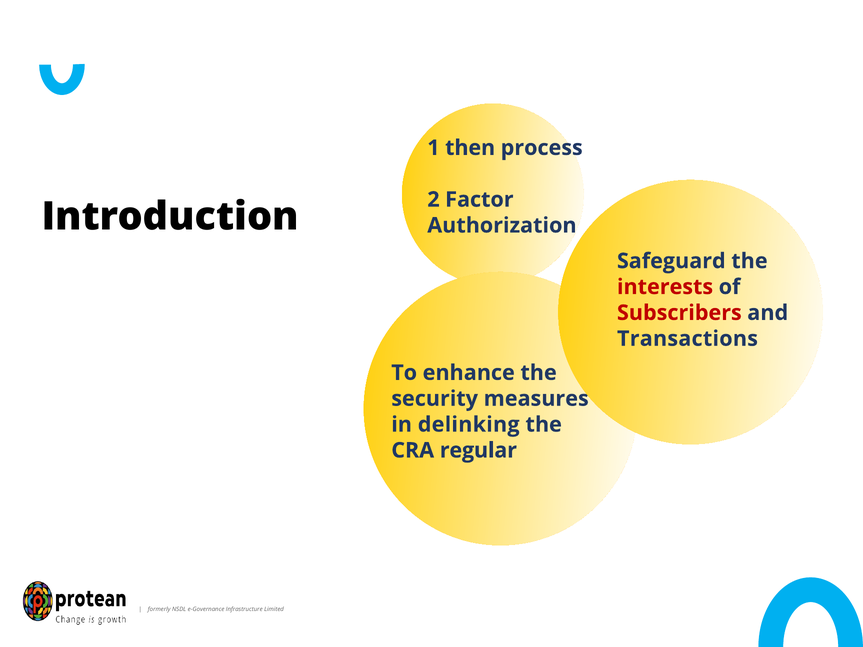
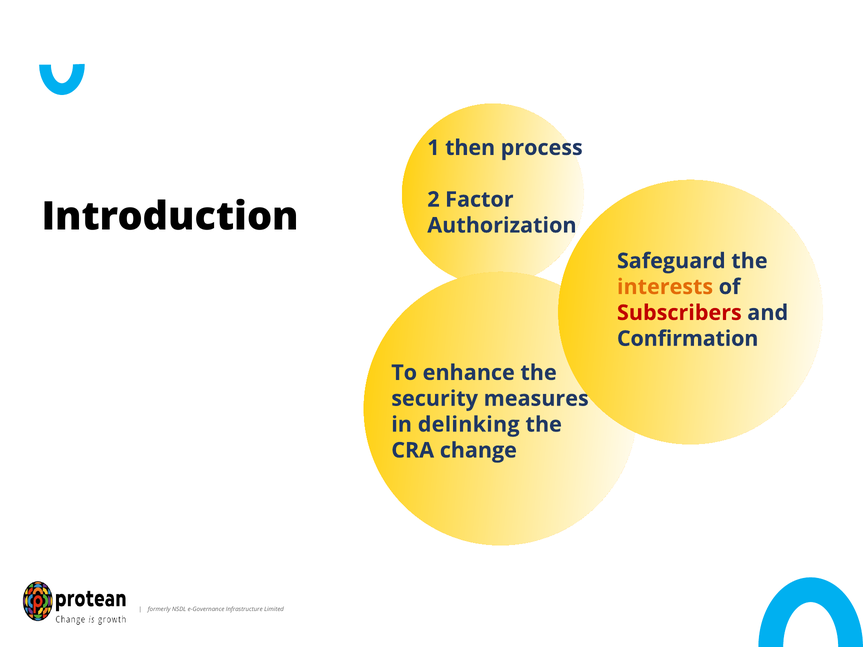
interests colour: red -> orange (665, 287)
Transactions: Transactions -> Confirmation (688, 339)
regular: regular -> change (478, 451)
